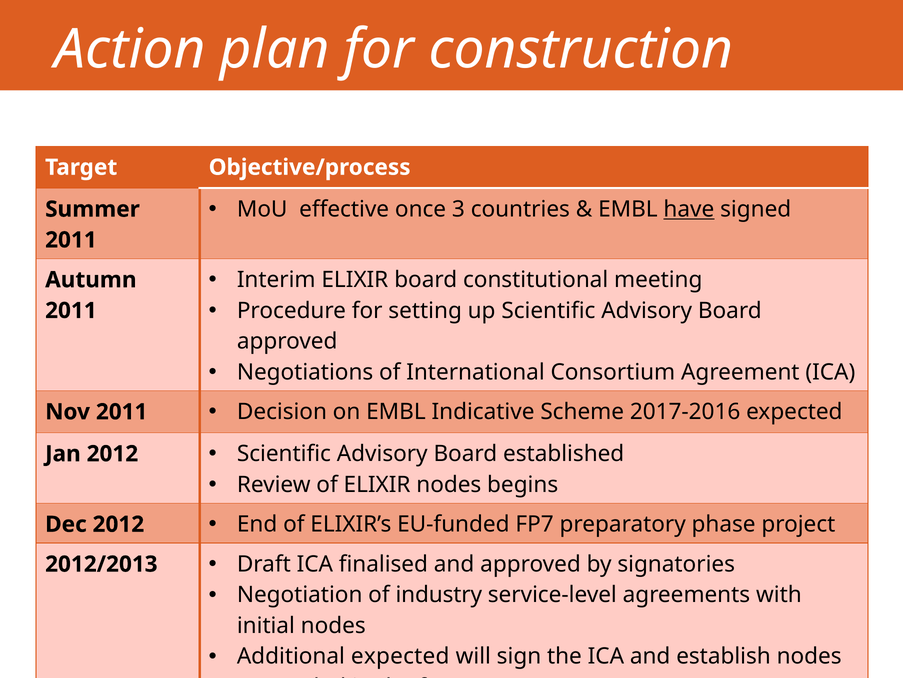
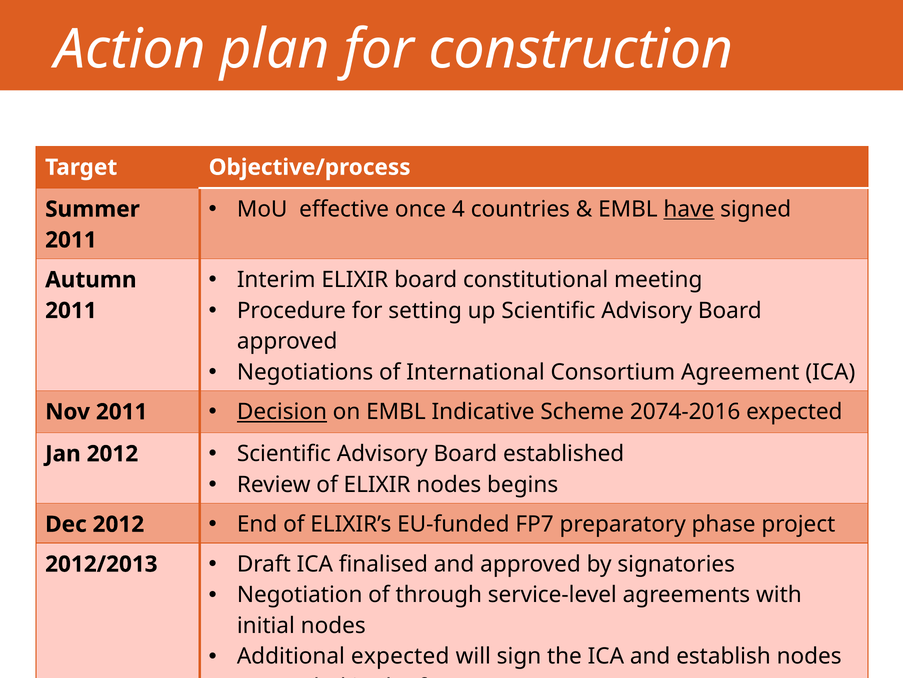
3: 3 -> 4 (458, 209)
Decision underline: none -> present (282, 411)
2017-2016: 2017-2016 -> 2074-2016 (685, 411)
industry: industry -> through (439, 594)
